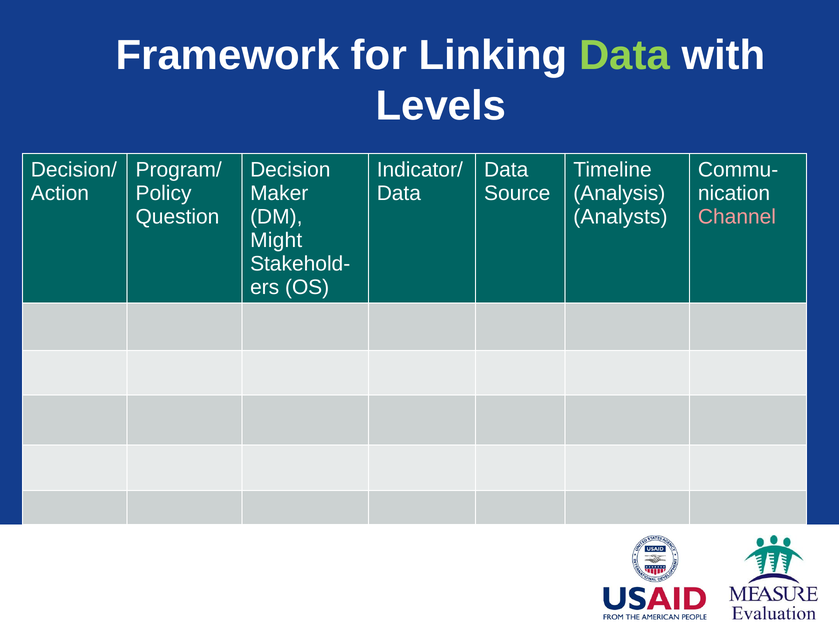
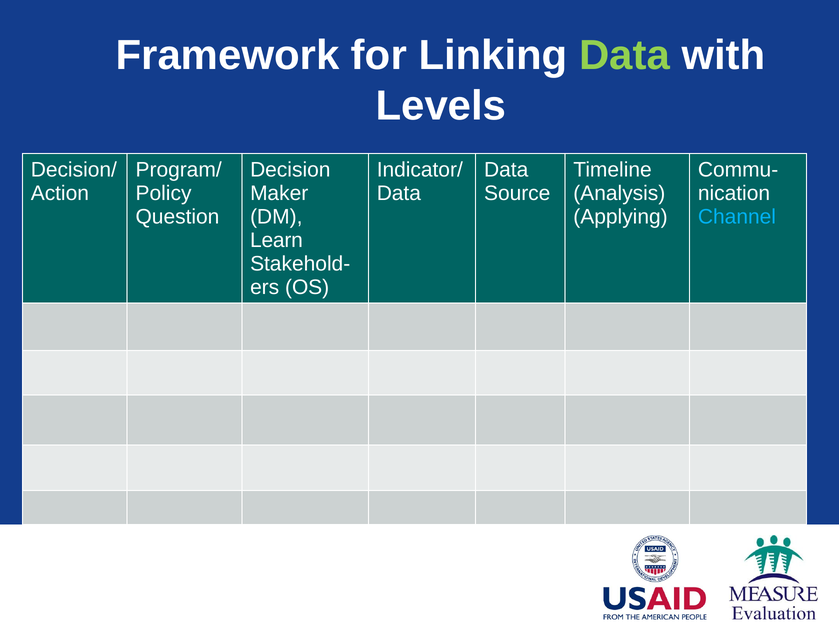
Analysts: Analysts -> Applying (621, 217)
Channel colour: pink -> light blue (737, 217)
Might: Might -> Learn (276, 240)
